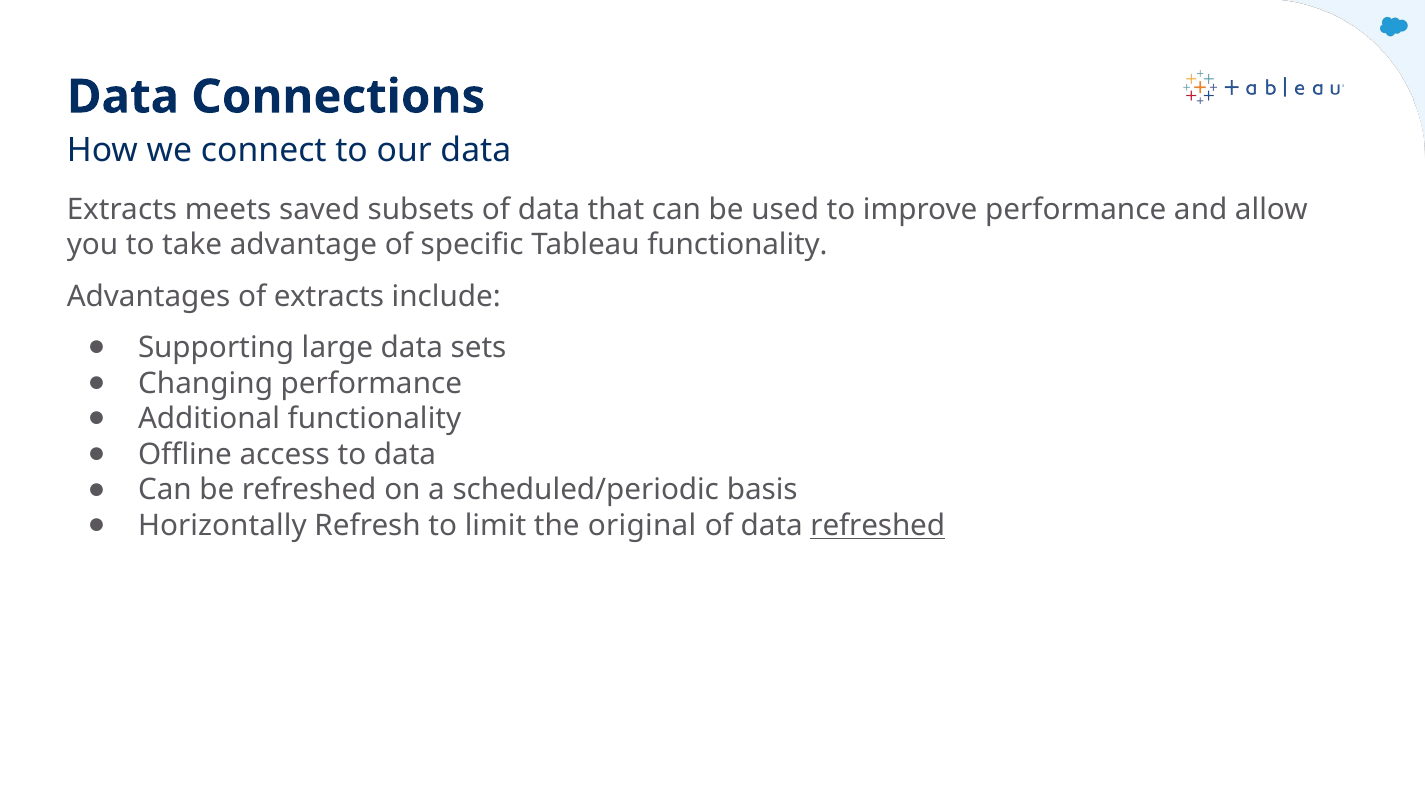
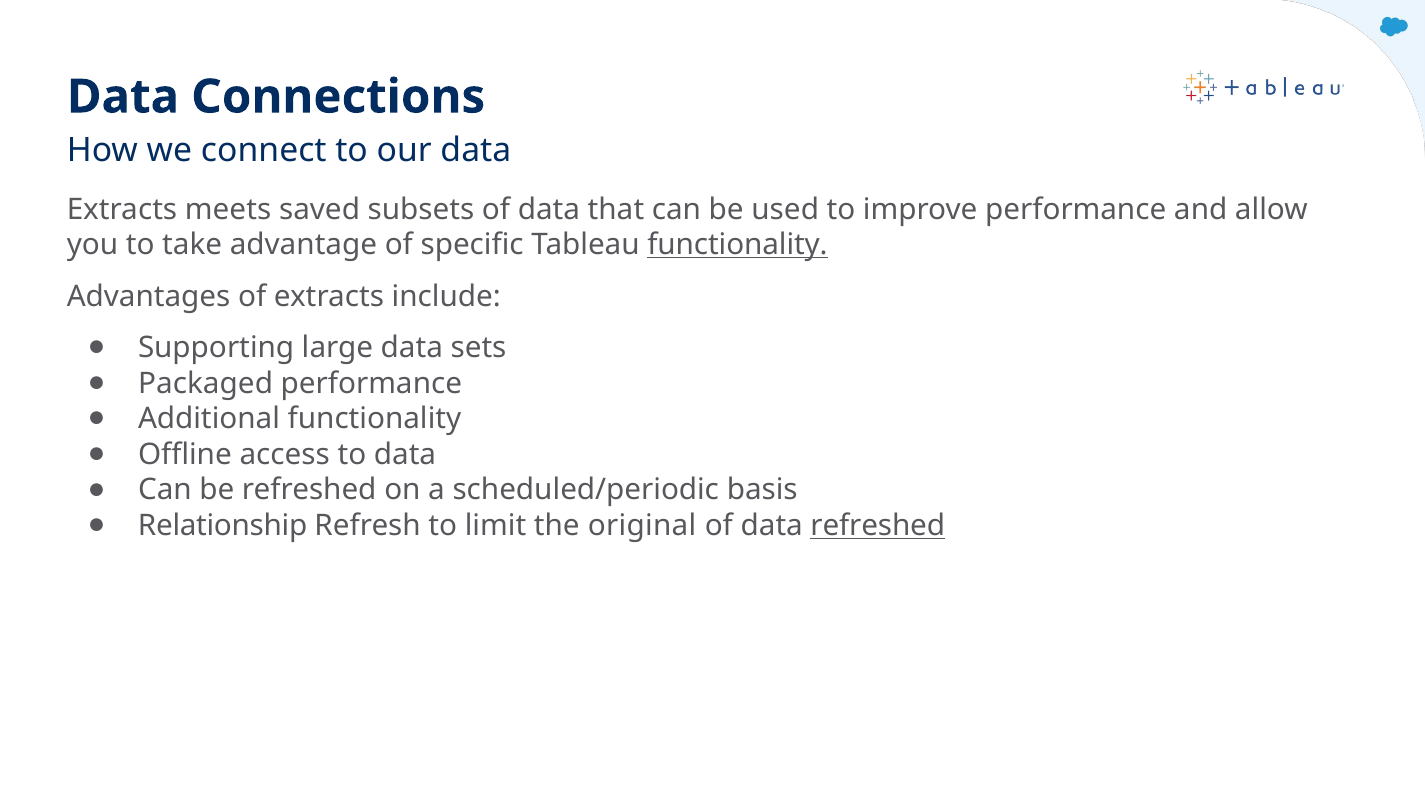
functionality underline: none -> present (738, 245)
Changing: Changing -> Packaged (206, 384)
Horizontally: Horizontally -> Relationship (223, 526)
